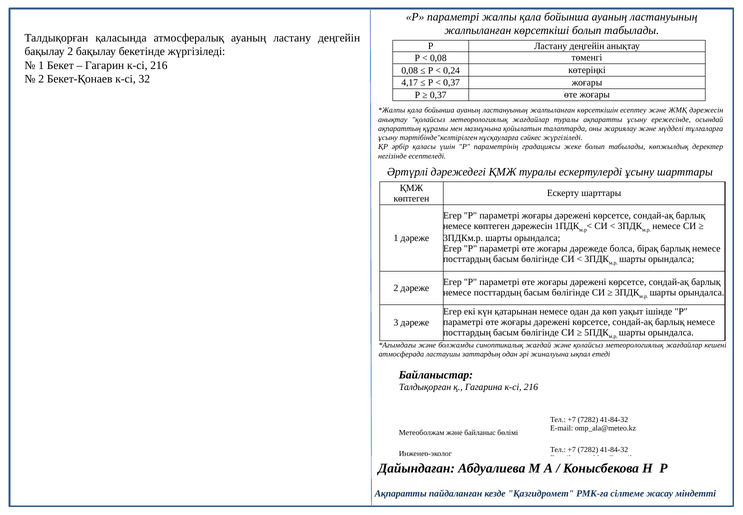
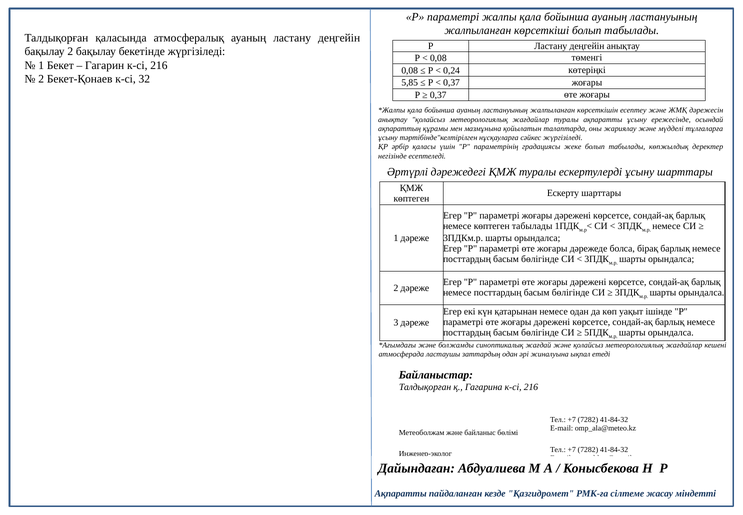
4,17: 4,17 -> 5,85 (410, 83)
көптеген дәрежесін: дәрежесін -> табылады (532, 226)
